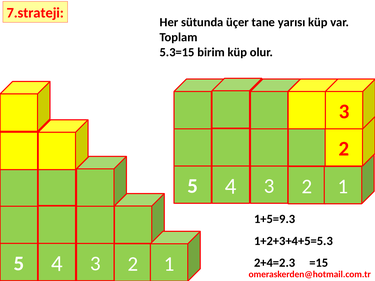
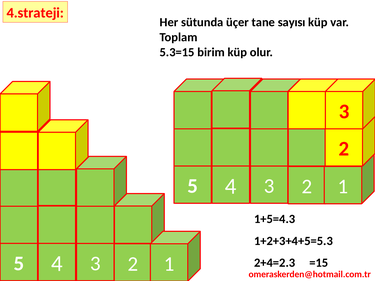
7.strateji: 7.strateji -> 4.strateji (35, 13)
yarısı: yarısı -> sayısı (292, 22)
1+5=9.3: 1+5=9.3 -> 1+5=4.3 (275, 219)
